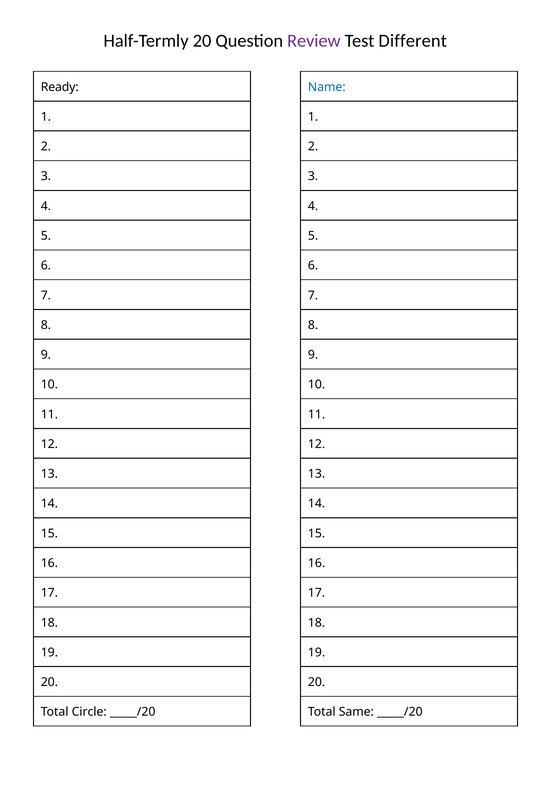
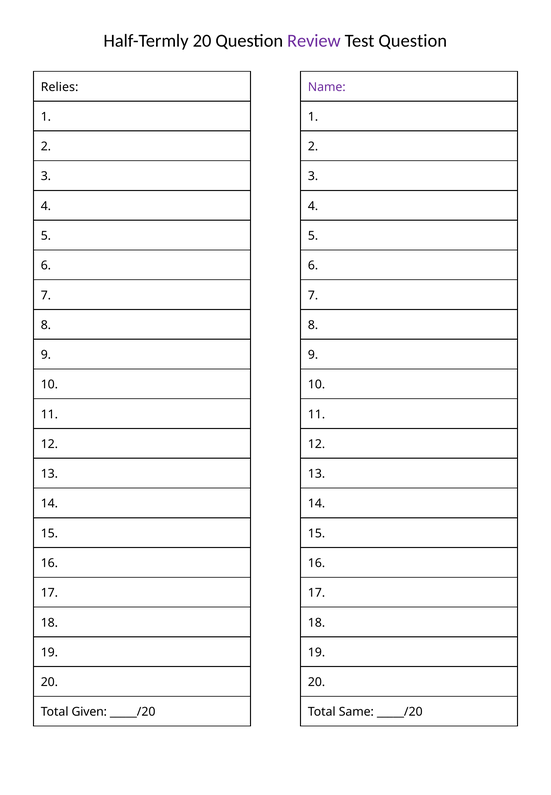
Test Different: Different -> Question (413, 41)
Ready: Ready -> Relies (60, 87)
Name colour: blue -> purple (327, 87)
Circle: Circle -> Given (89, 713)
